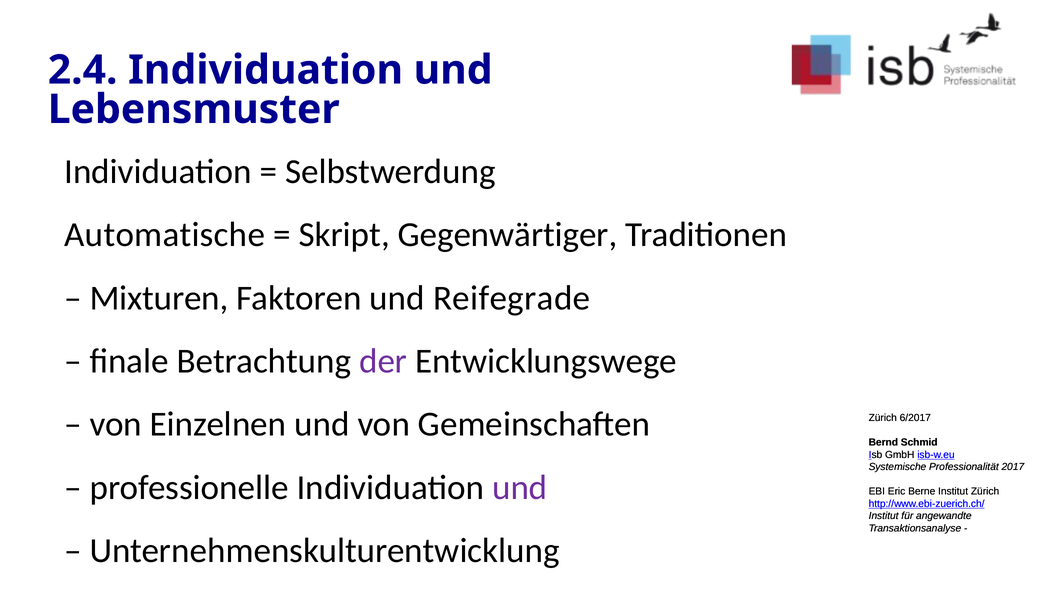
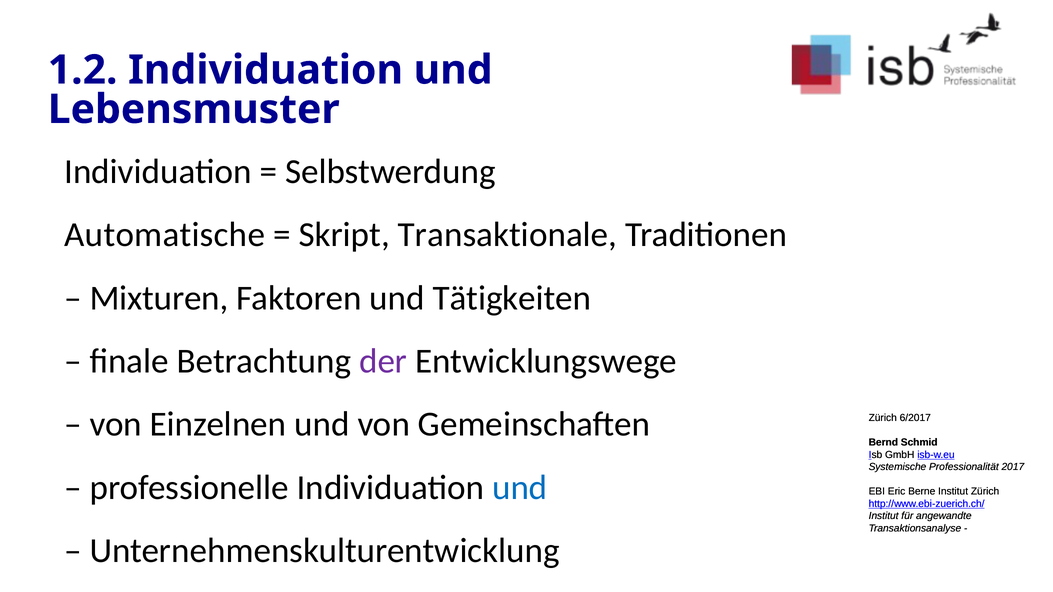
2.4: 2.4 -> 1.2 (83, 70)
Gegenwärtiger: Gegenwärtiger -> Transaktionale (508, 235)
Reifegrade: Reifegrade -> Tätigkeiten (512, 298)
und colour: purple -> blue (520, 488)
